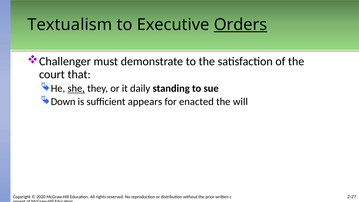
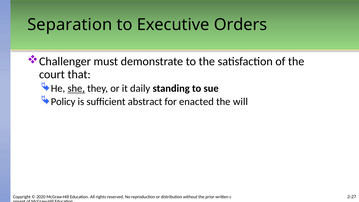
Textualism: Textualism -> Separation (70, 25)
Orders underline: present -> none (240, 25)
Down: Down -> Policy (63, 102)
appears: appears -> abstract (145, 102)
